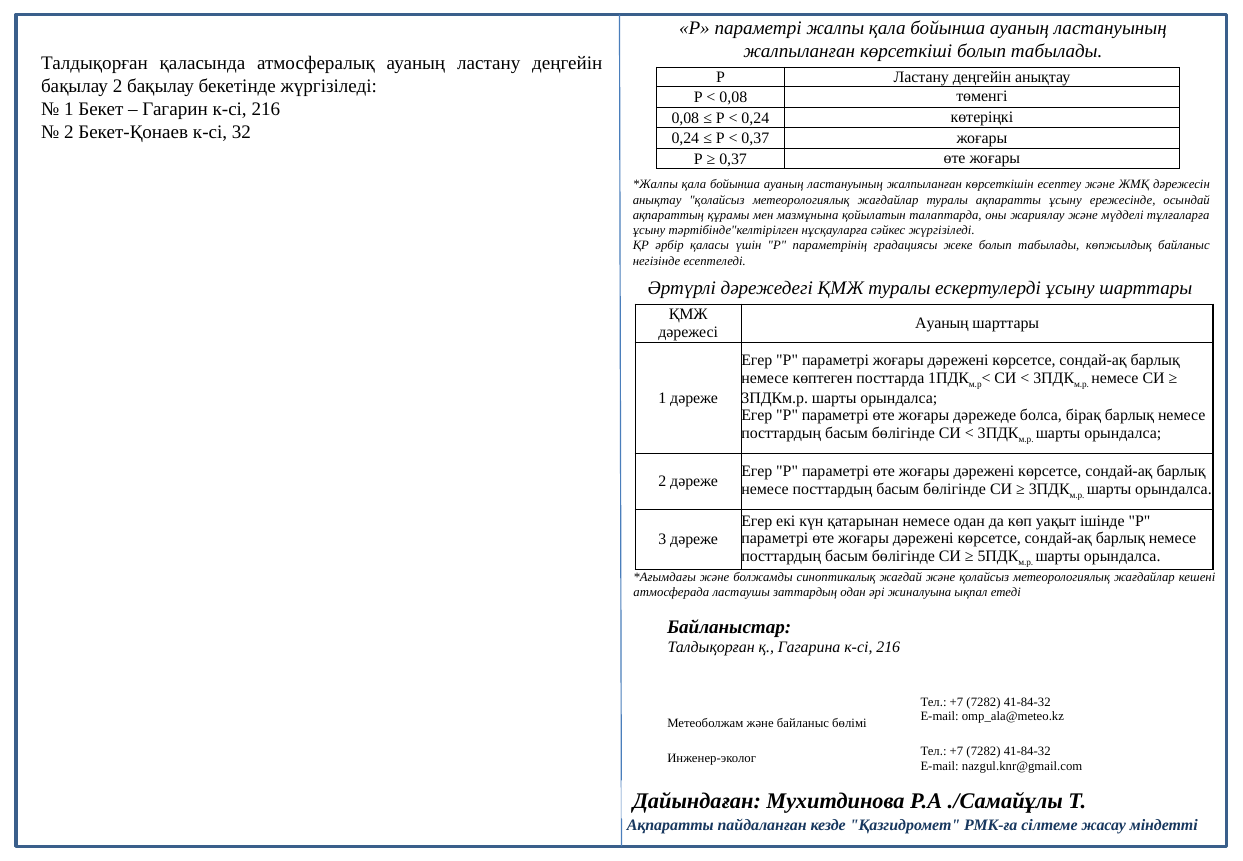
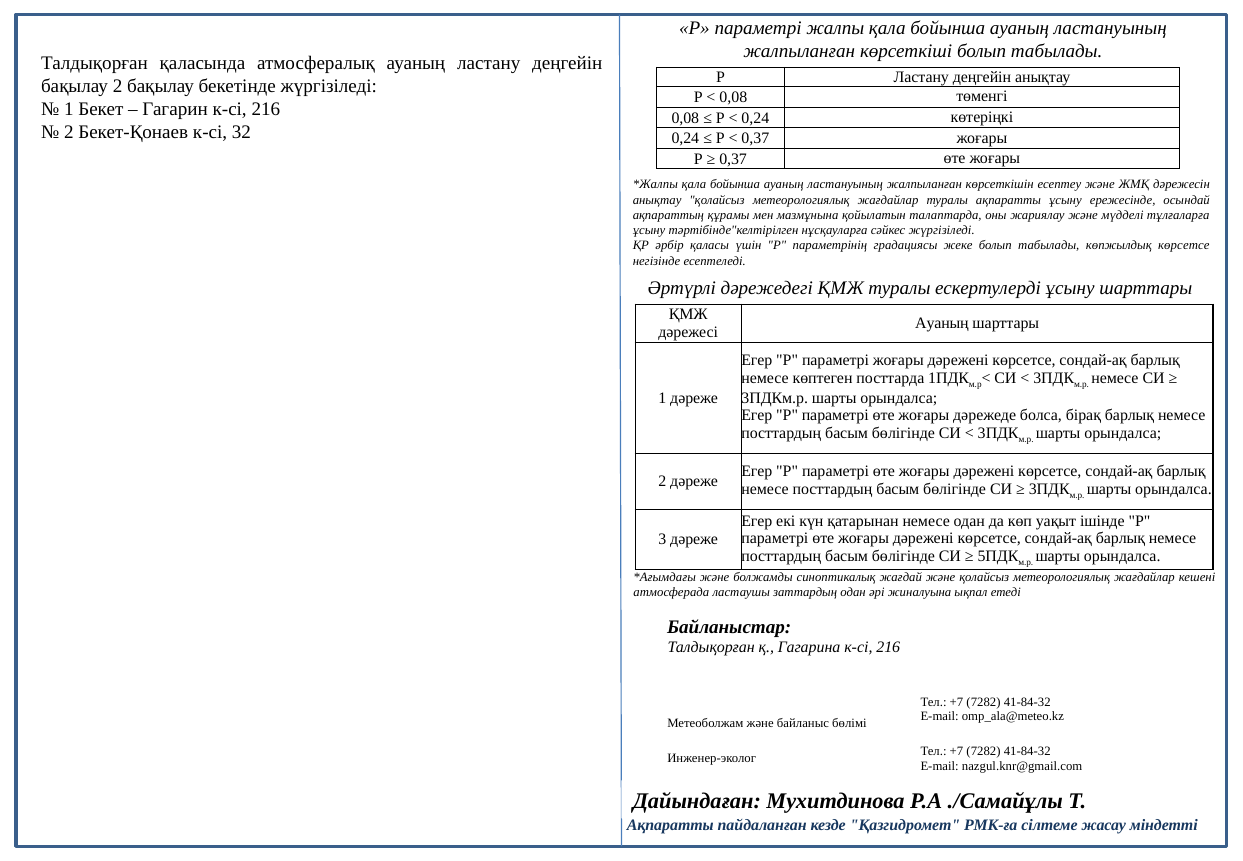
көпжылдық байланыс: байланыс -> көрсетсе (1184, 246)
